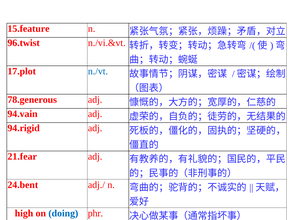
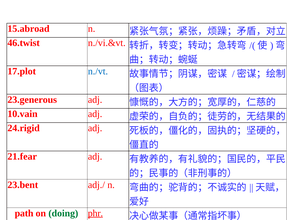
15.feature: 15.feature -> 15.abroad (28, 29)
96.twist: 96.twist -> 46.twist (24, 43)
78.generous: 78.generous -> 23.generous (32, 100)
94.vain: 94.vain -> 10.vain (23, 114)
94.rigid: 94.rigid -> 24.rigid (24, 128)
24.bent: 24.bent -> 23.bent (23, 185)
high: high -> path (24, 213)
doing colour: blue -> green (63, 213)
phr underline: none -> present (95, 213)
